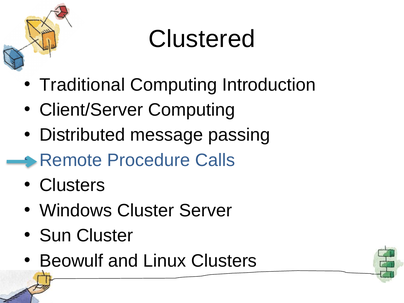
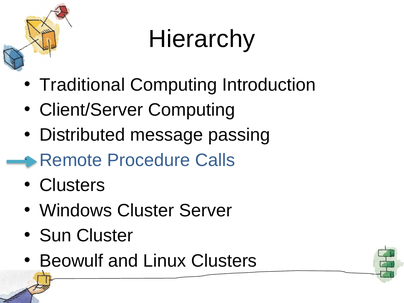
Clustered: Clustered -> Hierarchy (202, 39)
